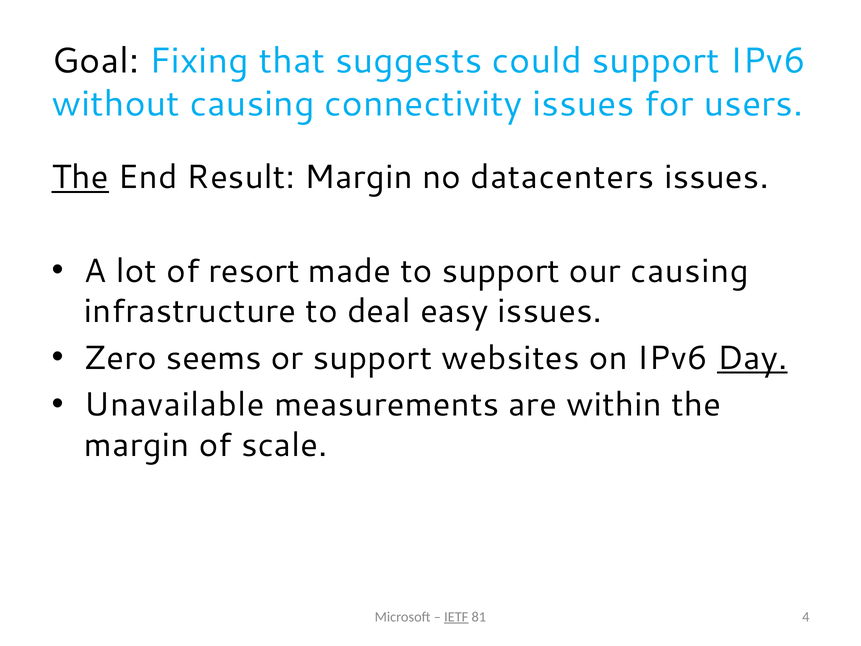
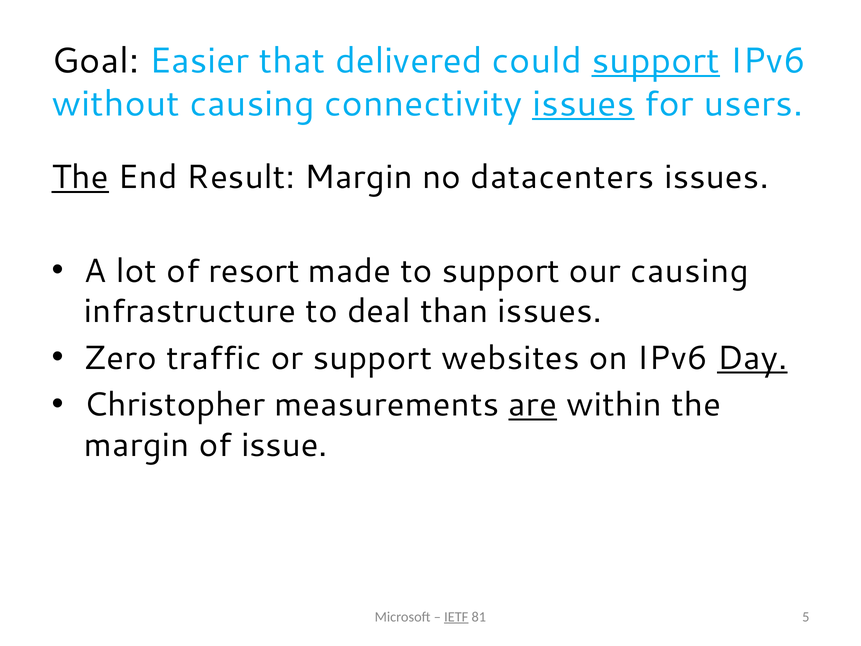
Fixing: Fixing -> Easier (199, 61)
suggests: suggests -> delivered (409, 61)
support underline: none -> present (656, 61)
issues underline: none -> present (583, 104)
easy: easy -> than (454, 311)
seems: seems -> traffic (214, 358)
Unavailable: Unavailable -> Christopher (175, 405)
are underline: none -> present (533, 405)
scale: scale -> issue (284, 445)
4: 4 -> 5 (806, 617)
